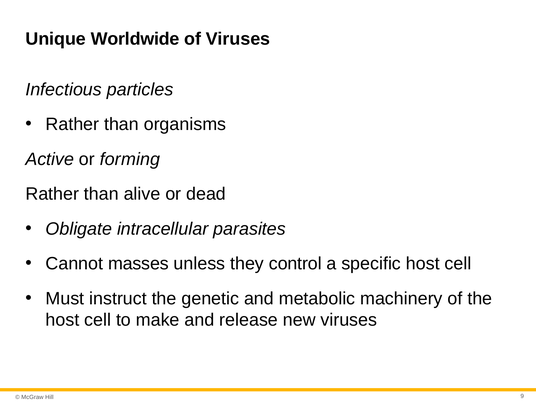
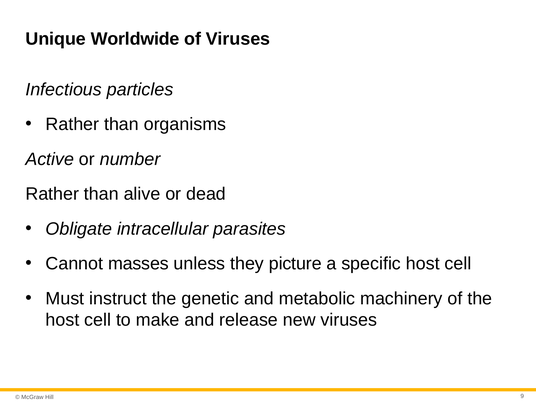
forming: forming -> number (130, 159)
control: control -> picture (295, 264)
